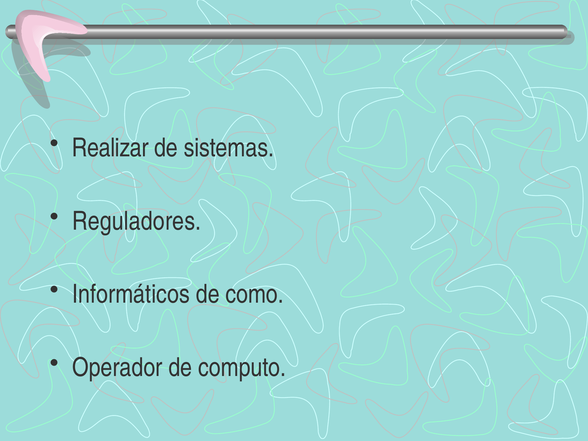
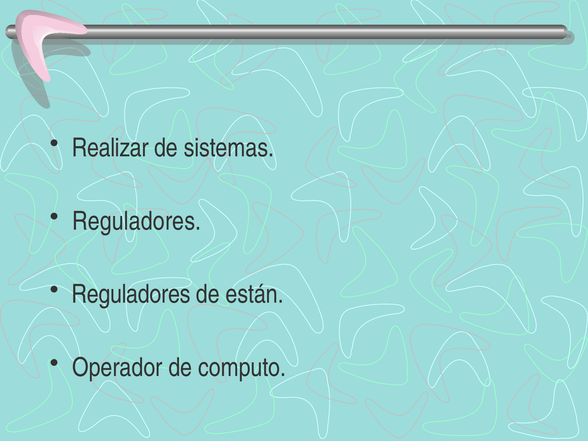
Informáticos: Informáticos -> Reguladores (131, 294)
como: como -> están (255, 294)
